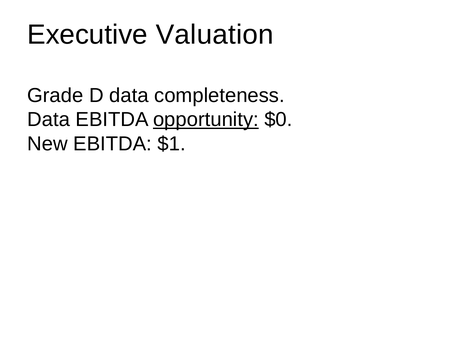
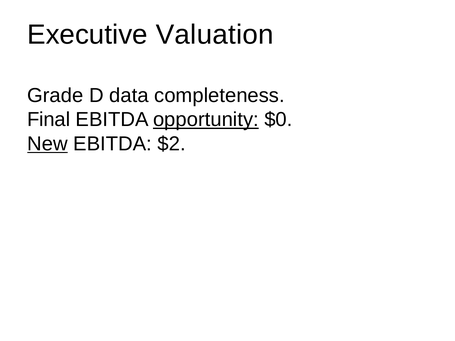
Data: Data -> Final (49, 120)
New underline: none -> present (47, 144)
$1: $1 -> $2 (172, 144)
